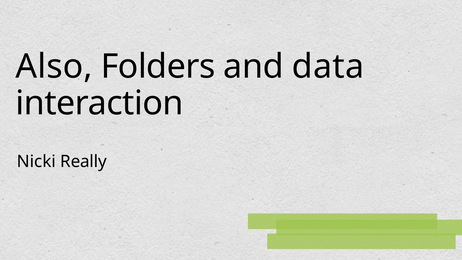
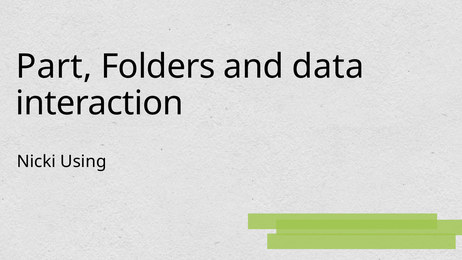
Also: Also -> Part (54, 66)
Really: Really -> Using (83, 161)
